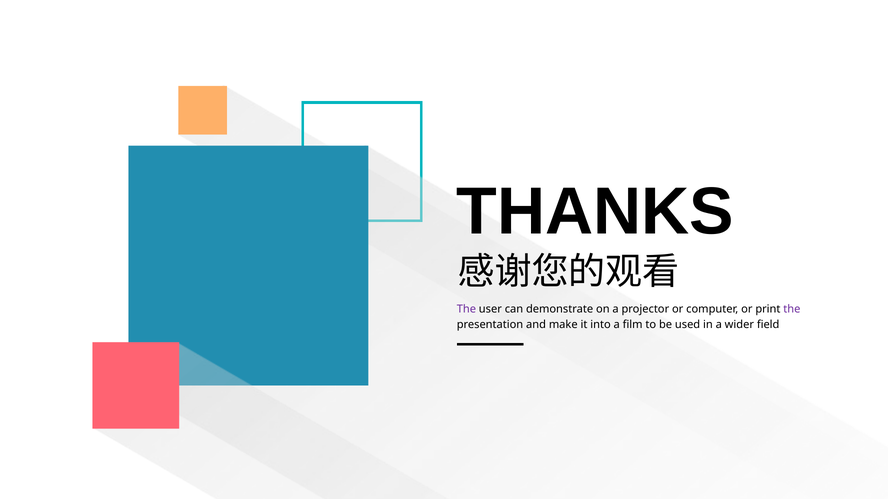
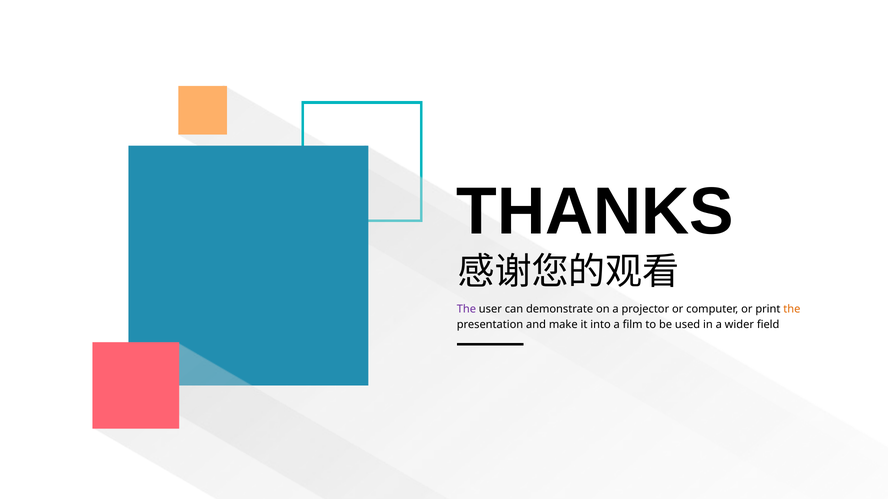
the colour: purple -> orange (792, 310)
